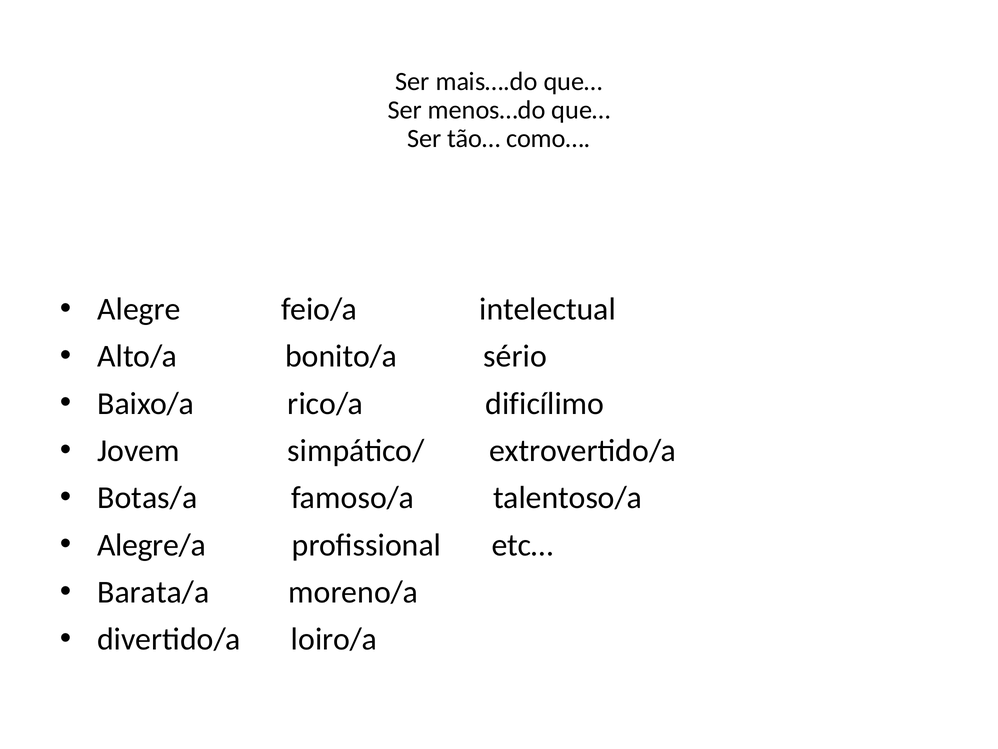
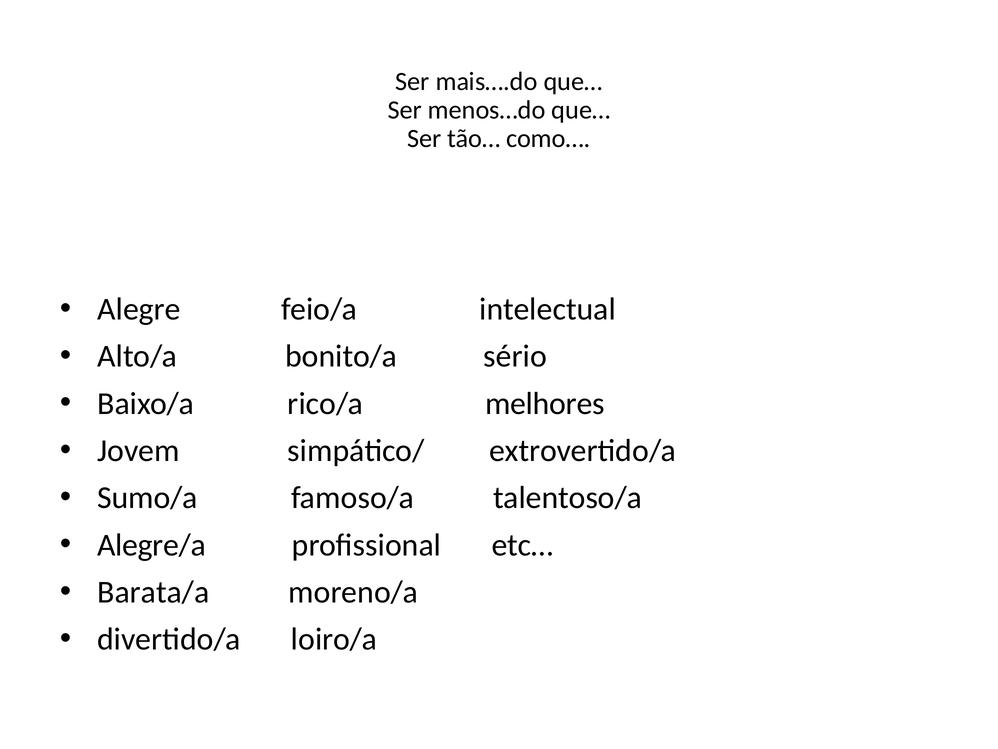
dificílimo: dificílimo -> melhores (545, 403)
Botas/a: Botas/a -> Sumo/a (147, 498)
